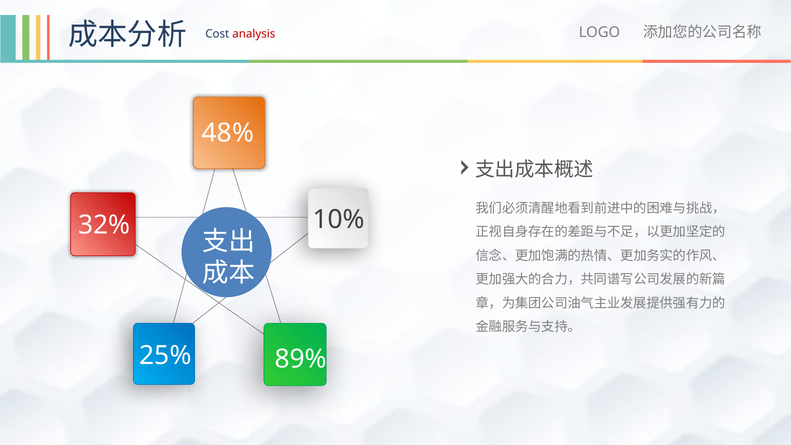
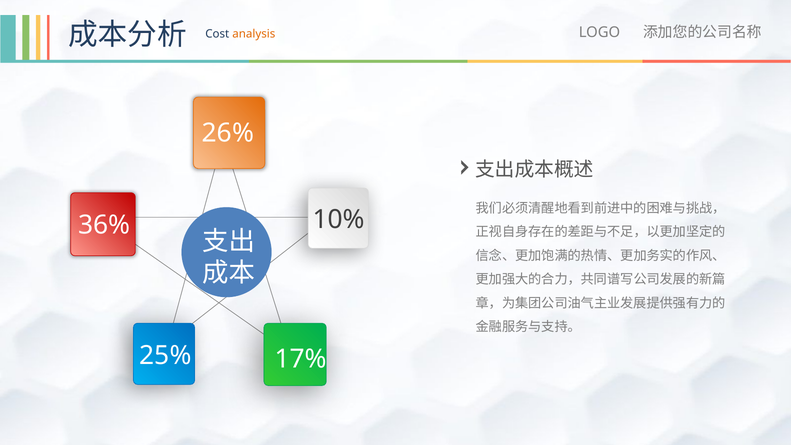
analysis colour: red -> orange (254, 34)
48%: 48% -> 26% (228, 133)
32%: 32% -> 36% (104, 225)
89%: 89% -> 17% (301, 359)
